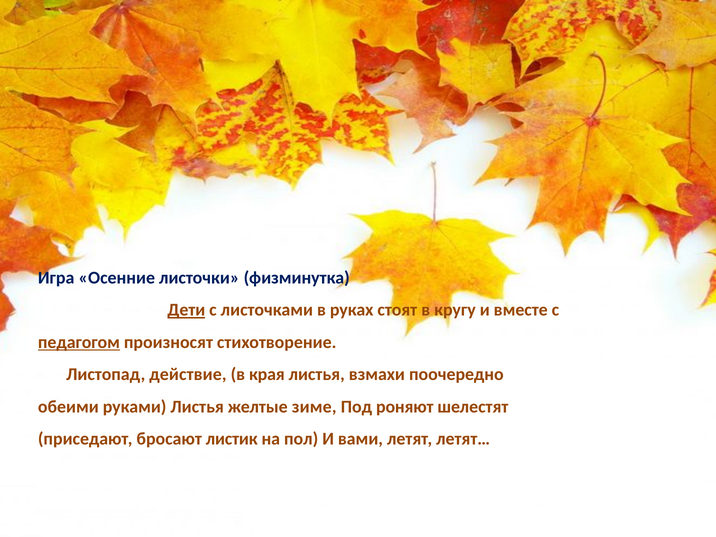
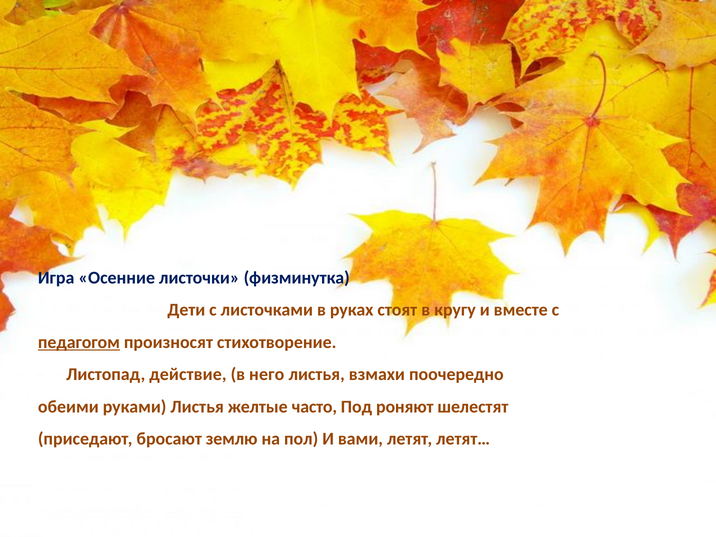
Дети underline: present -> none (186, 310)
края: края -> него (267, 374)
зиме: зиме -> часто (314, 407)
листик: листик -> землю (232, 439)
